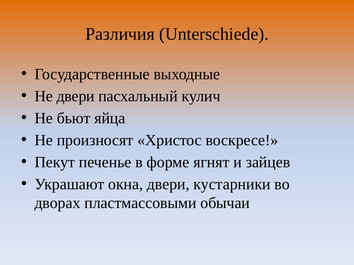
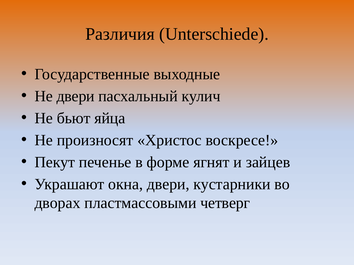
обычаи: обычаи -> четверг (225, 203)
